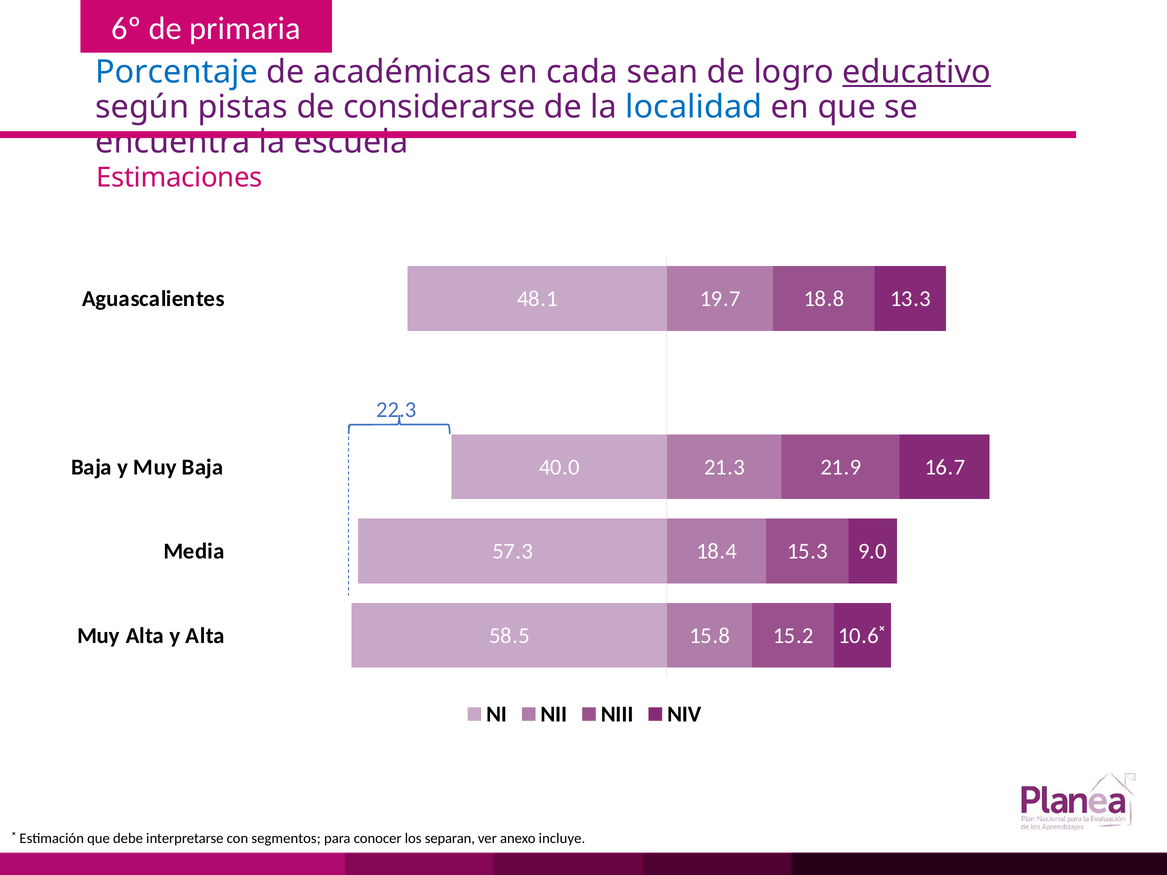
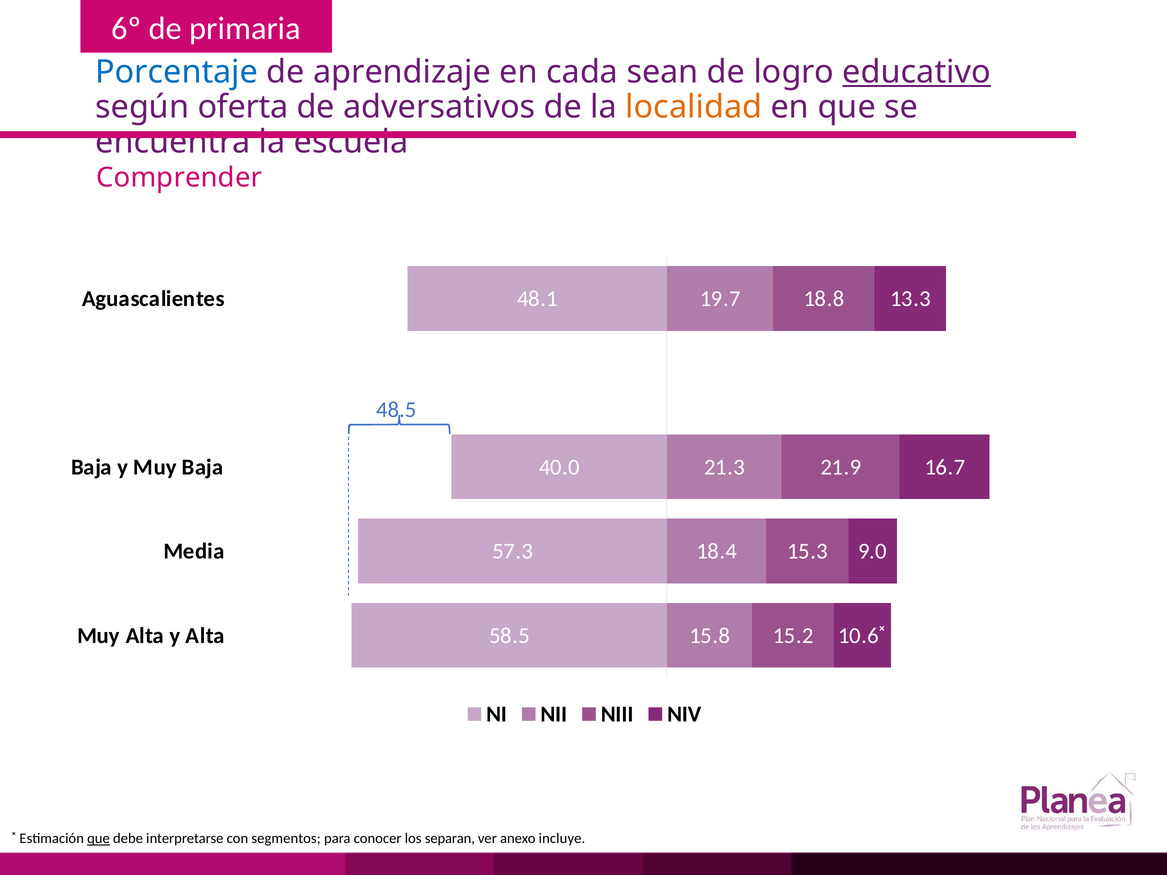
académicas: académicas -> aprendizaje (402, 72)
pistas: pistas -> oferta (243, 107)
considerarse: considerarse -> adversativos (439, 107)
localidad colour: blue -> orange (694, 107)
Estimaciones: Estimaciones -> Comprender (179, 177)
22.3: 22.3 -> 48.5 (396, 410)
que underline: none -> present (98, 839)
